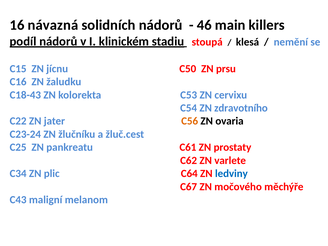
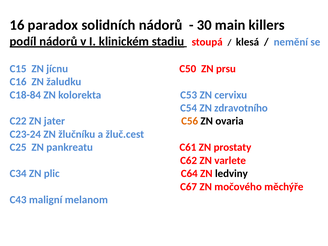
návazná: návazná -> paradox (53, 25)
46: 46 -> 30 (204, 25)
C18-43: C18-43 -> C18-84 (25, 95)
ledviny colour: blue -> black (231, 174)
